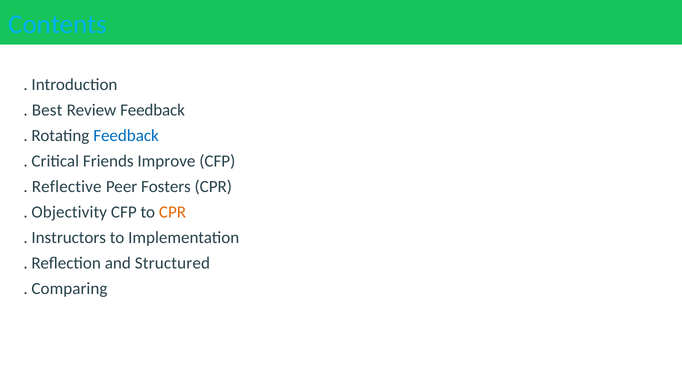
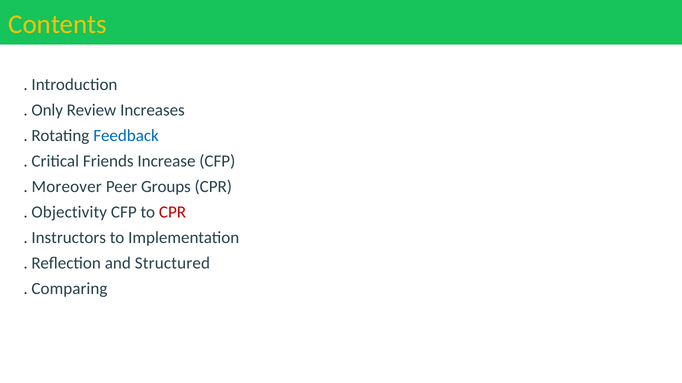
Contents colour: light blue -> yellow (58, 24)
Best: Best -> Only (47, 110)
Review Feedback: Feedback -> Increases (152, 110)
Improve: Improve -> Increase (166, 161)
Reflective: Reflective -> Moreover (67, 187)
Fosters: Fosters -> Groups (166, 187)
CPR colour: orange -> red (172, 212)
